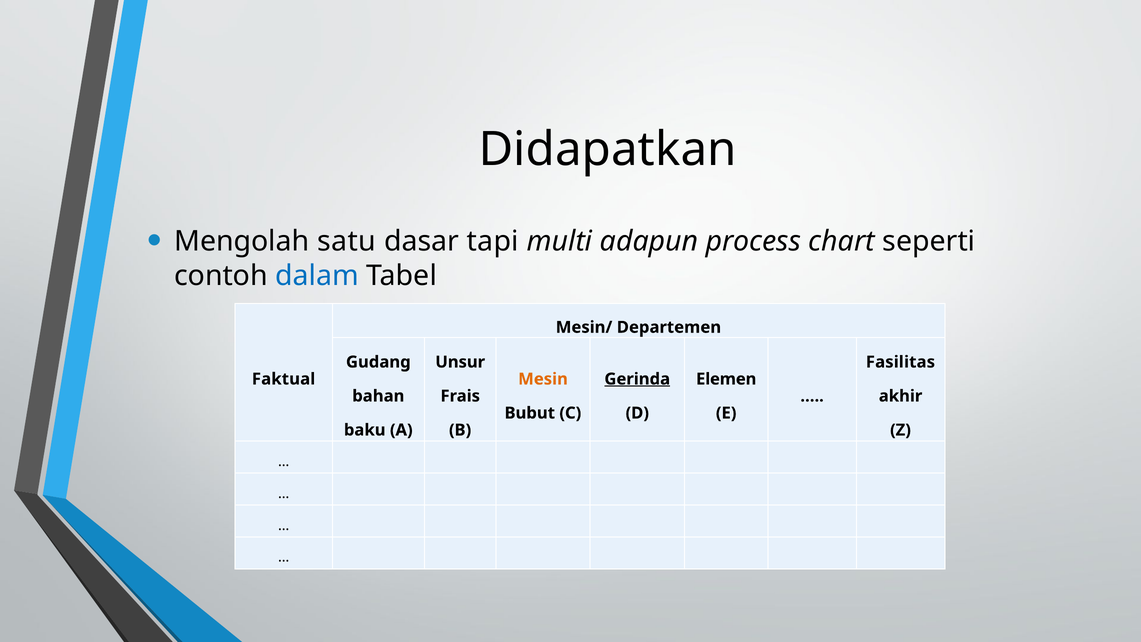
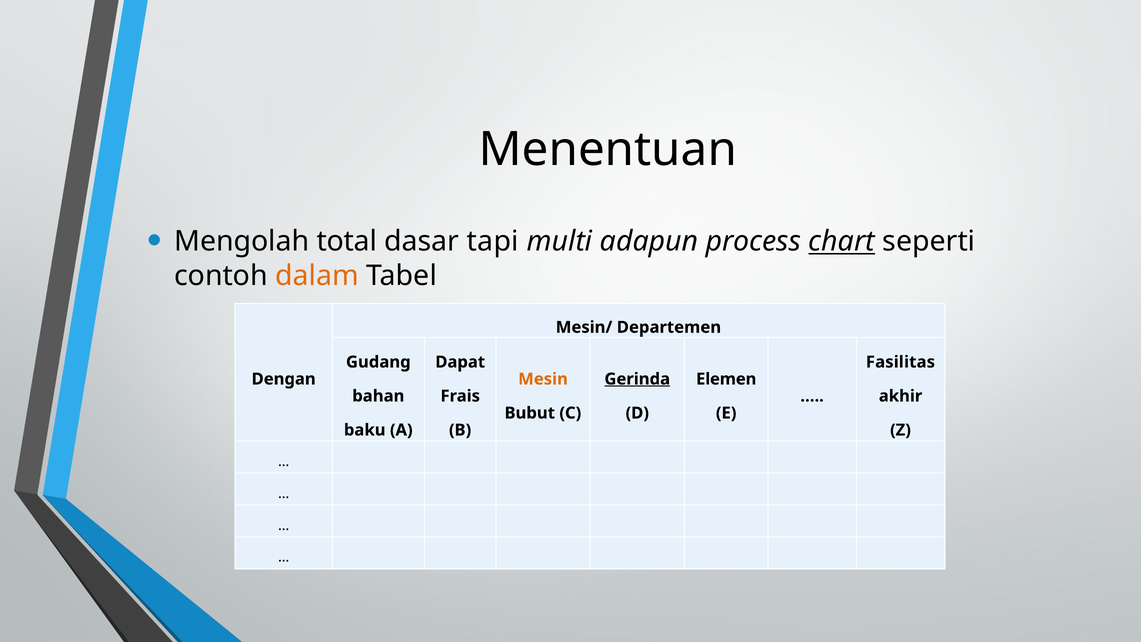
Didapatkan: Didapatkan -> Menentuan (608, 149)
satu: satu -> total (347, 241)
chart underline: none -> present (842, 241)
dalam colour: blue -> orange (317, 276)
Unsur: Unsur -> Dapat (460, 362)
Faktual: Faktual -> Dengan (284, 379)
